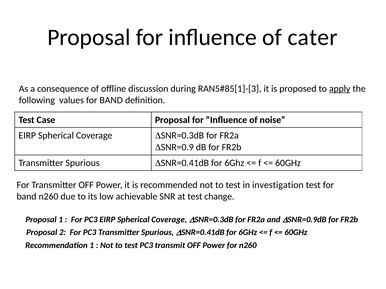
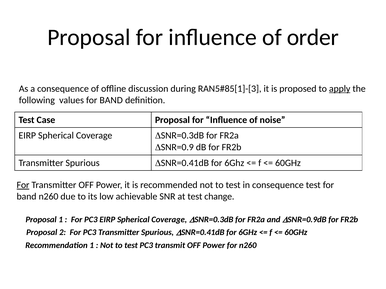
cater: cater -> order (313, 37)
For underline: none -> present (23, 185)
in investigation: investigation -> consequence (278, 185)
